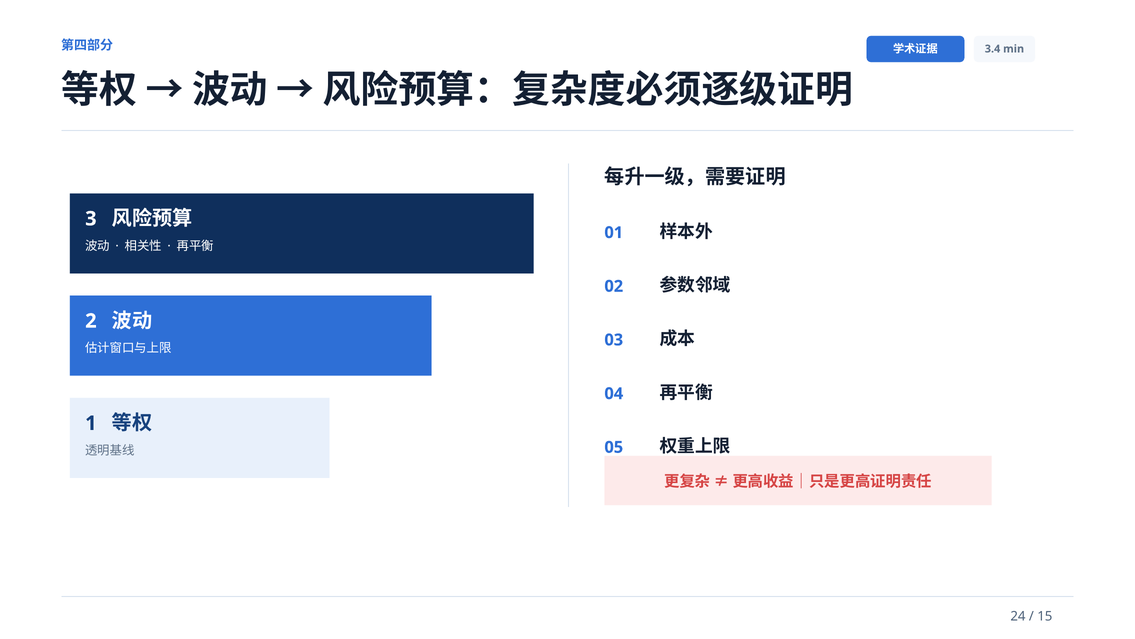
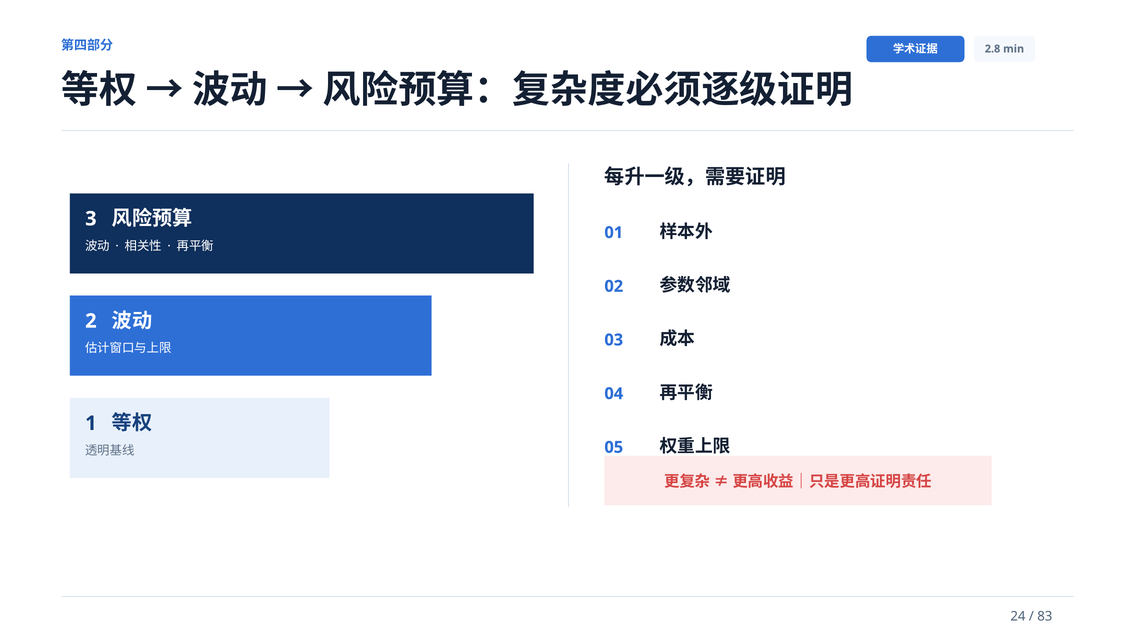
3.4: 3.4 -> 2.8 (993, 49)
15: 15 -> 83 (1045, 616)
